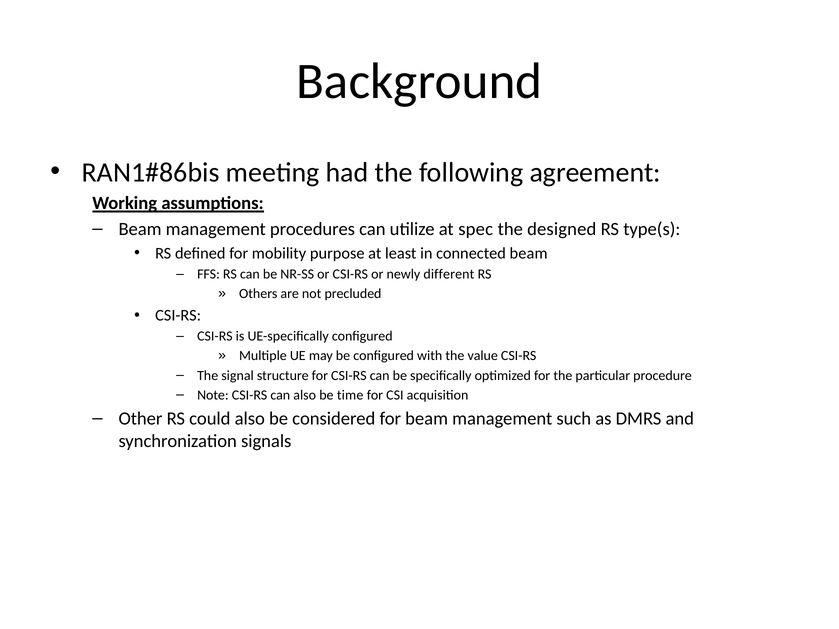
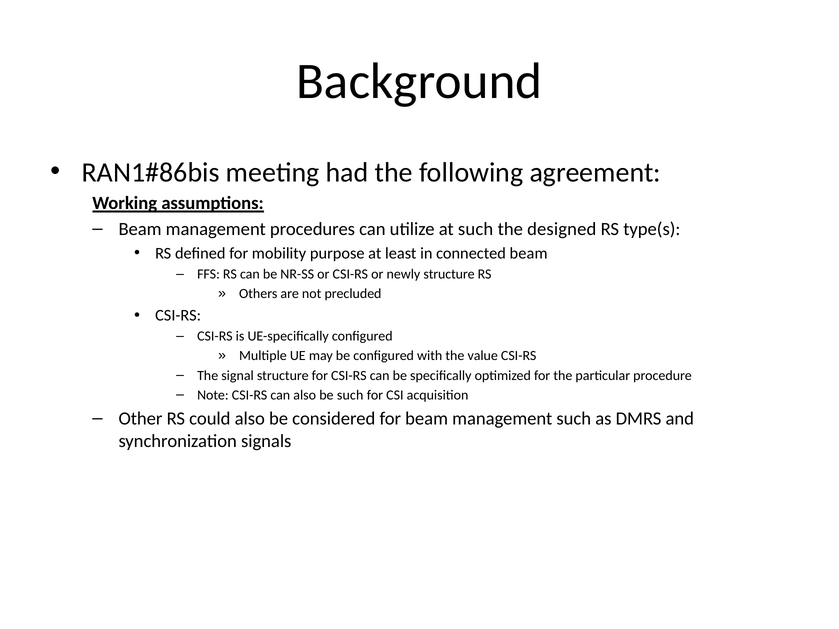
at spec: spec -> such (476, 229)
newly different: different -> structure (449, 274)
be time: time -> such (350, 395)
